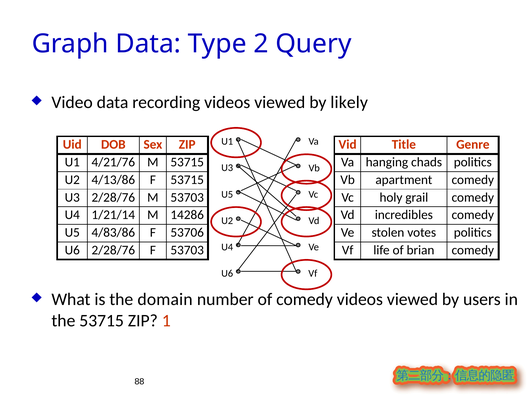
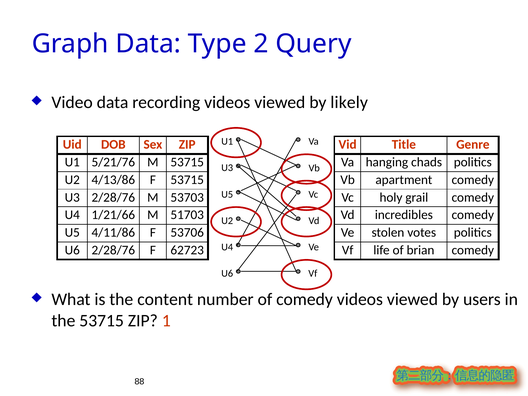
4/21/76: 4/21/76 -> 5/21/76 (113, 162)
1/21/14: 1/21/14 -> 1/21/66 (113, 215)
14286: 14286 -> 51703 (187, 215)
4/83/86: 4/83/86 -> 4/11/86 (113, 233)
F 53703: 53703 -> 62723 (187, 250)
domain: domain -> content (165, 299)
